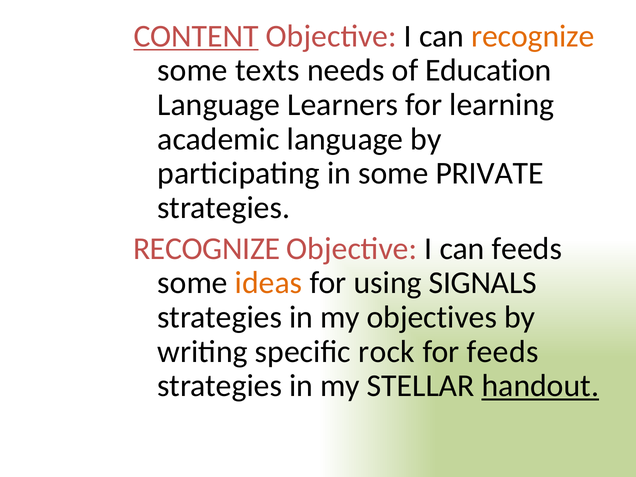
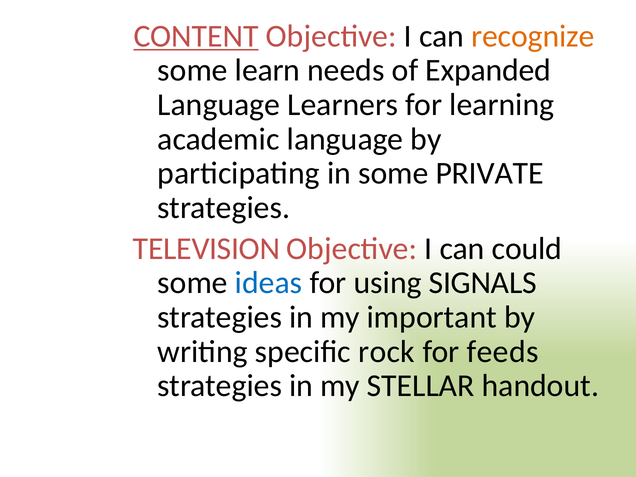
texts: texts -> learn (268, 70)
Education: Education -> Expanded (488, 70)
RECOGNIZE: RECOGNIZE -> TELEVISION (207, 249)
can feeds: feeds -> could (527, 249)
ideas colour: orange -> blue (269, 283)
objectives: objectives -> important (432, 317)
handout underline: present -> none (540, 386)
